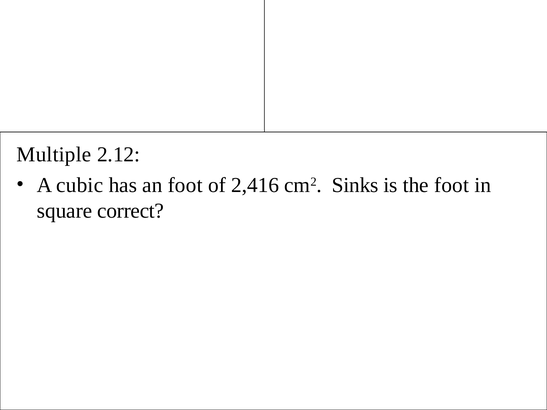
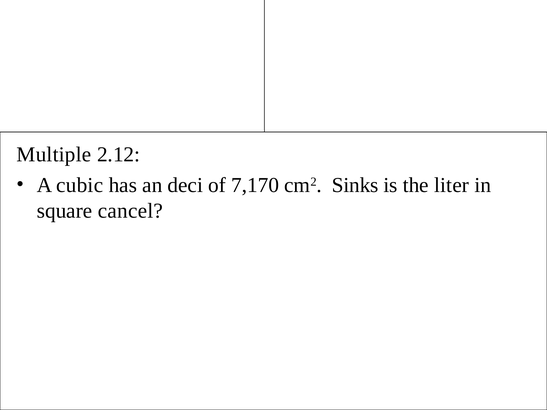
an foot: foot -> deci (185, 185)
2,416: 2,416 -> 7,170 (255, 185)
the foot: foot -> liter (452, 185)
correct: correct -> cancel (130, 211)
